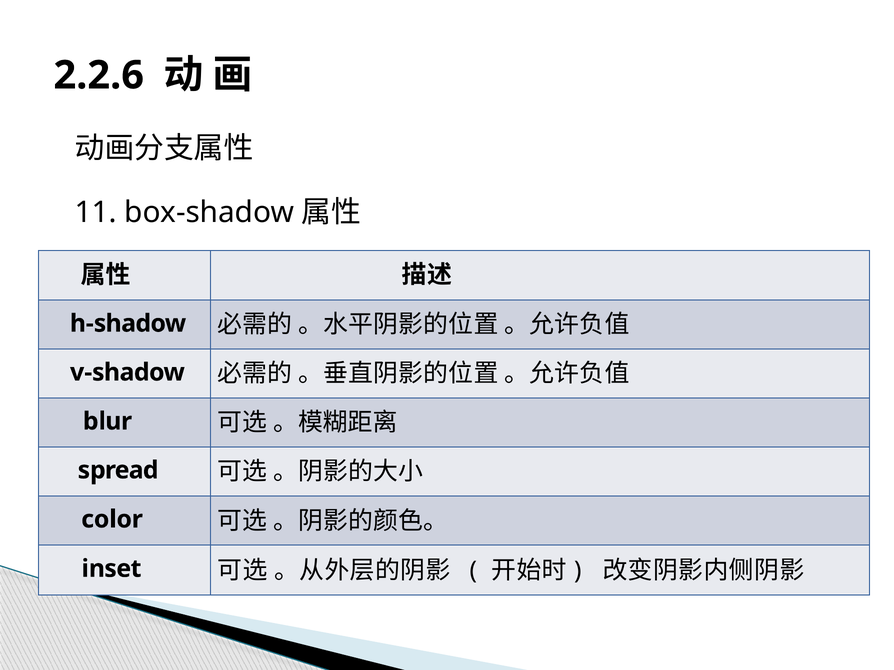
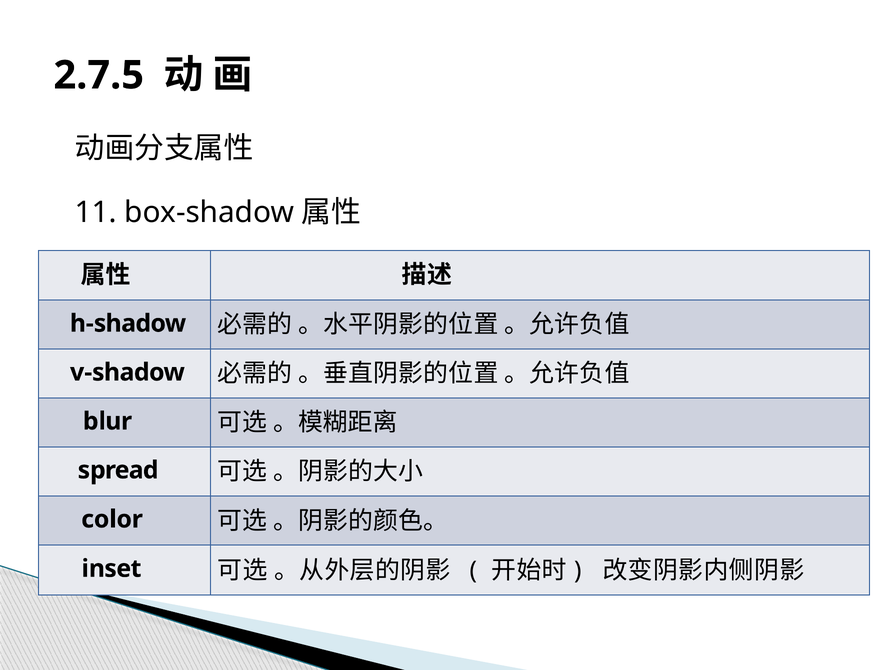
2.2.6: 2.2.6 -> 2.7.5 (99, 75)
